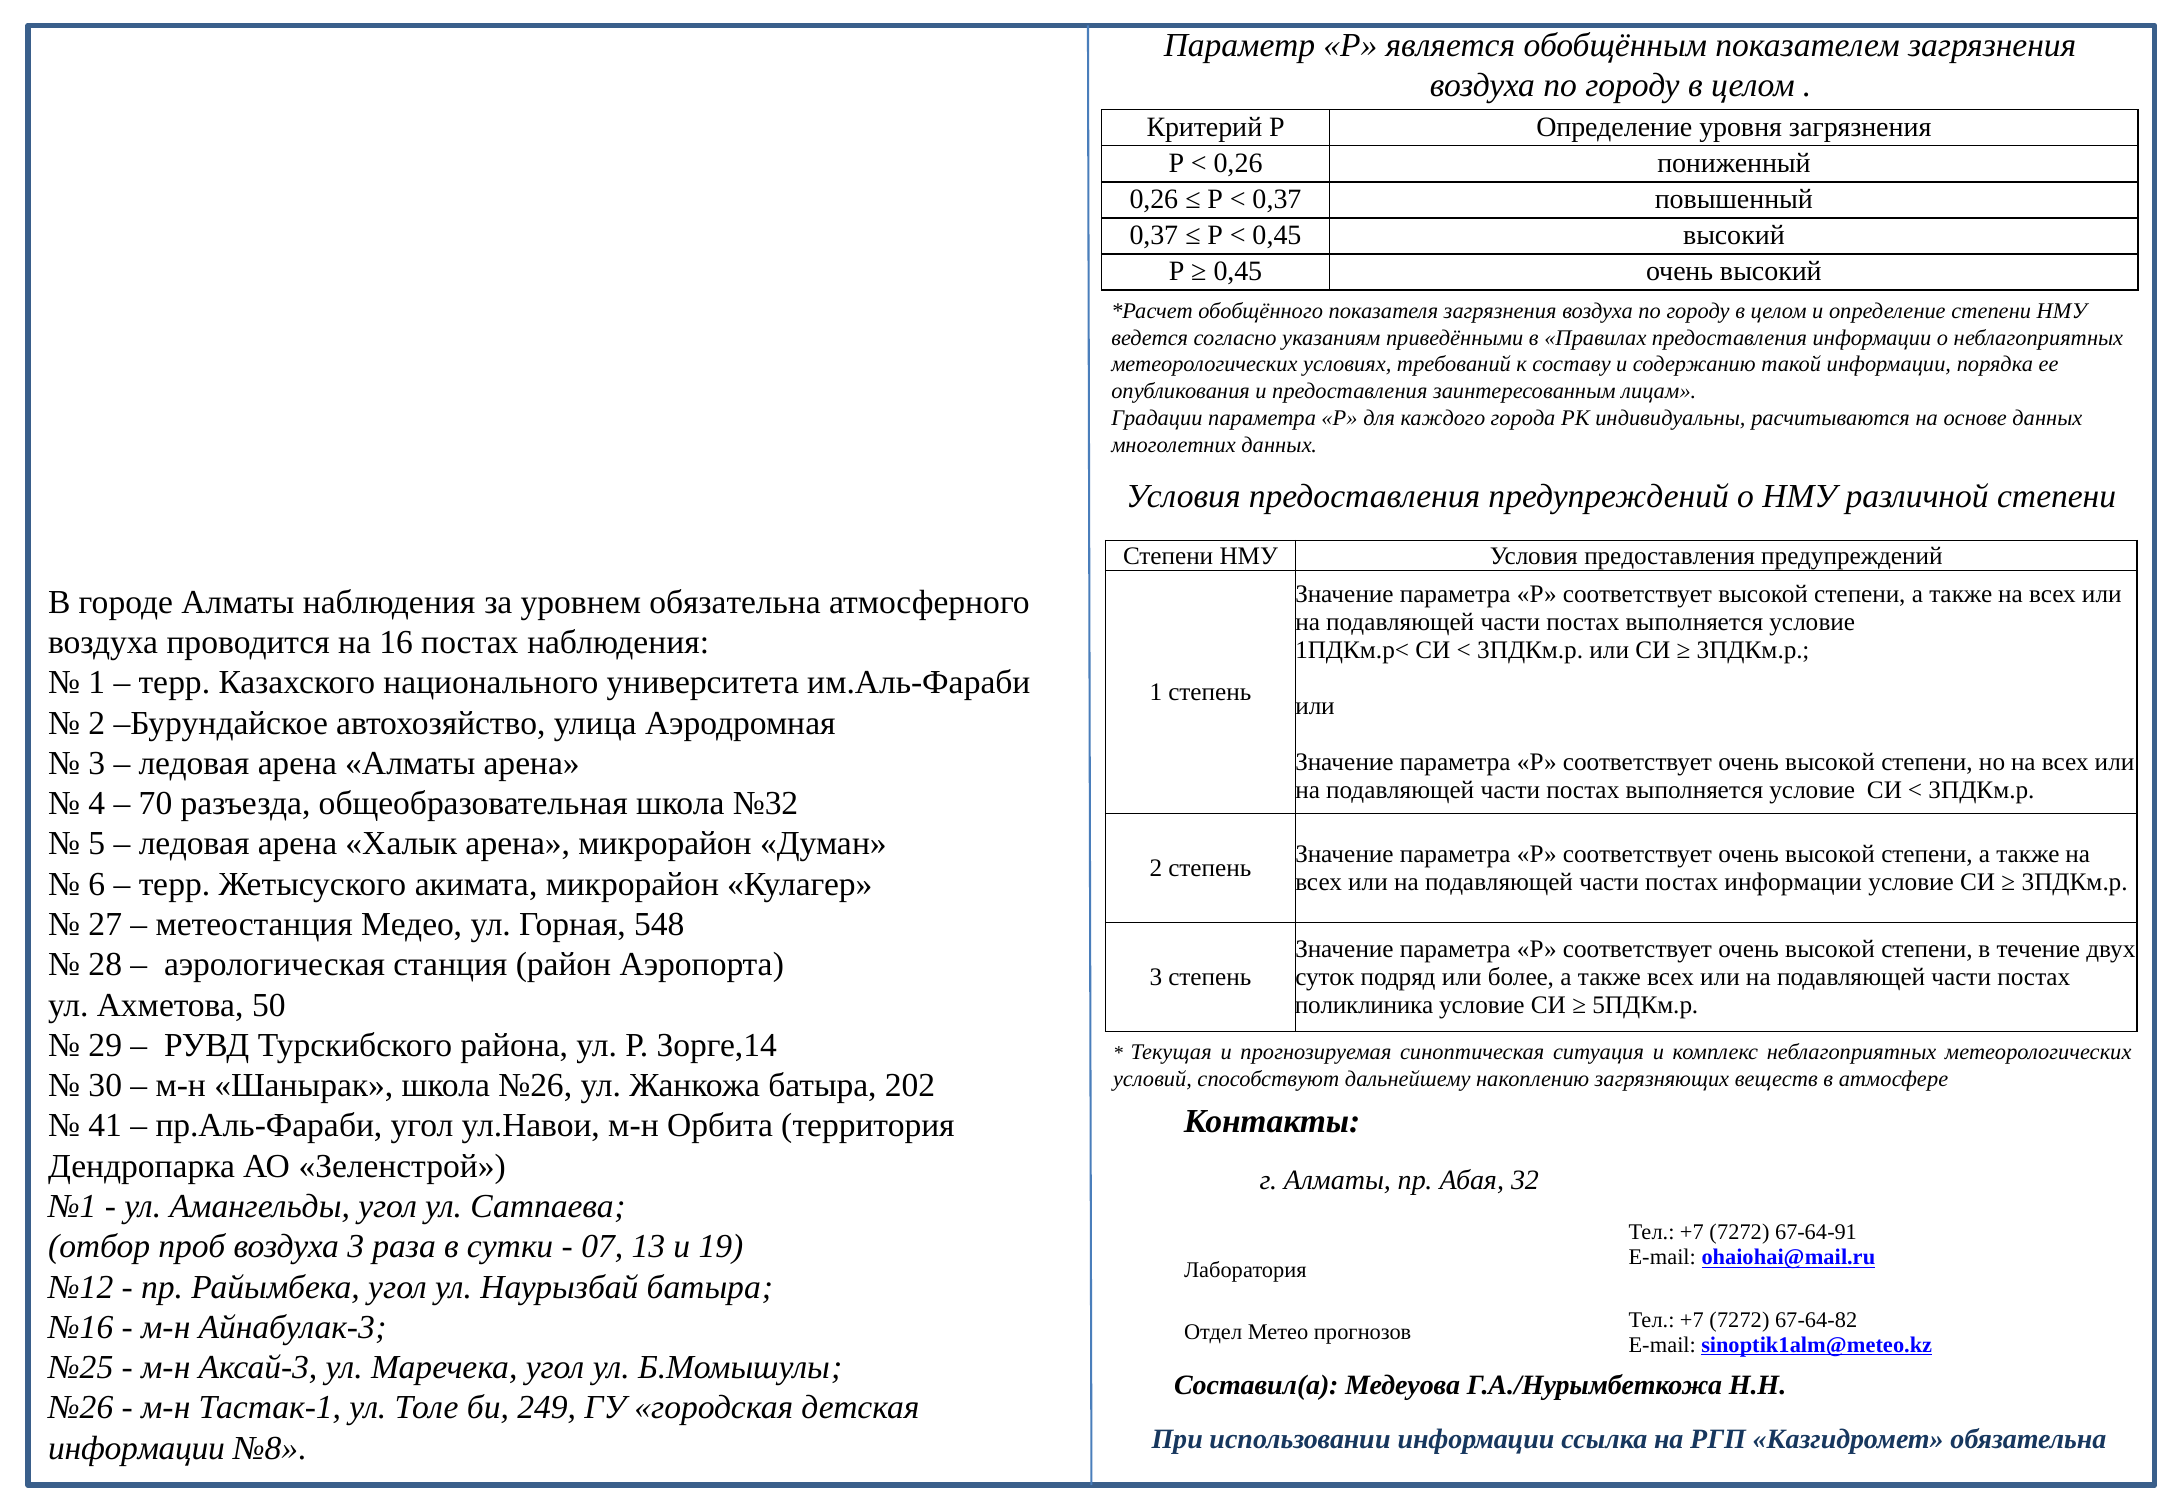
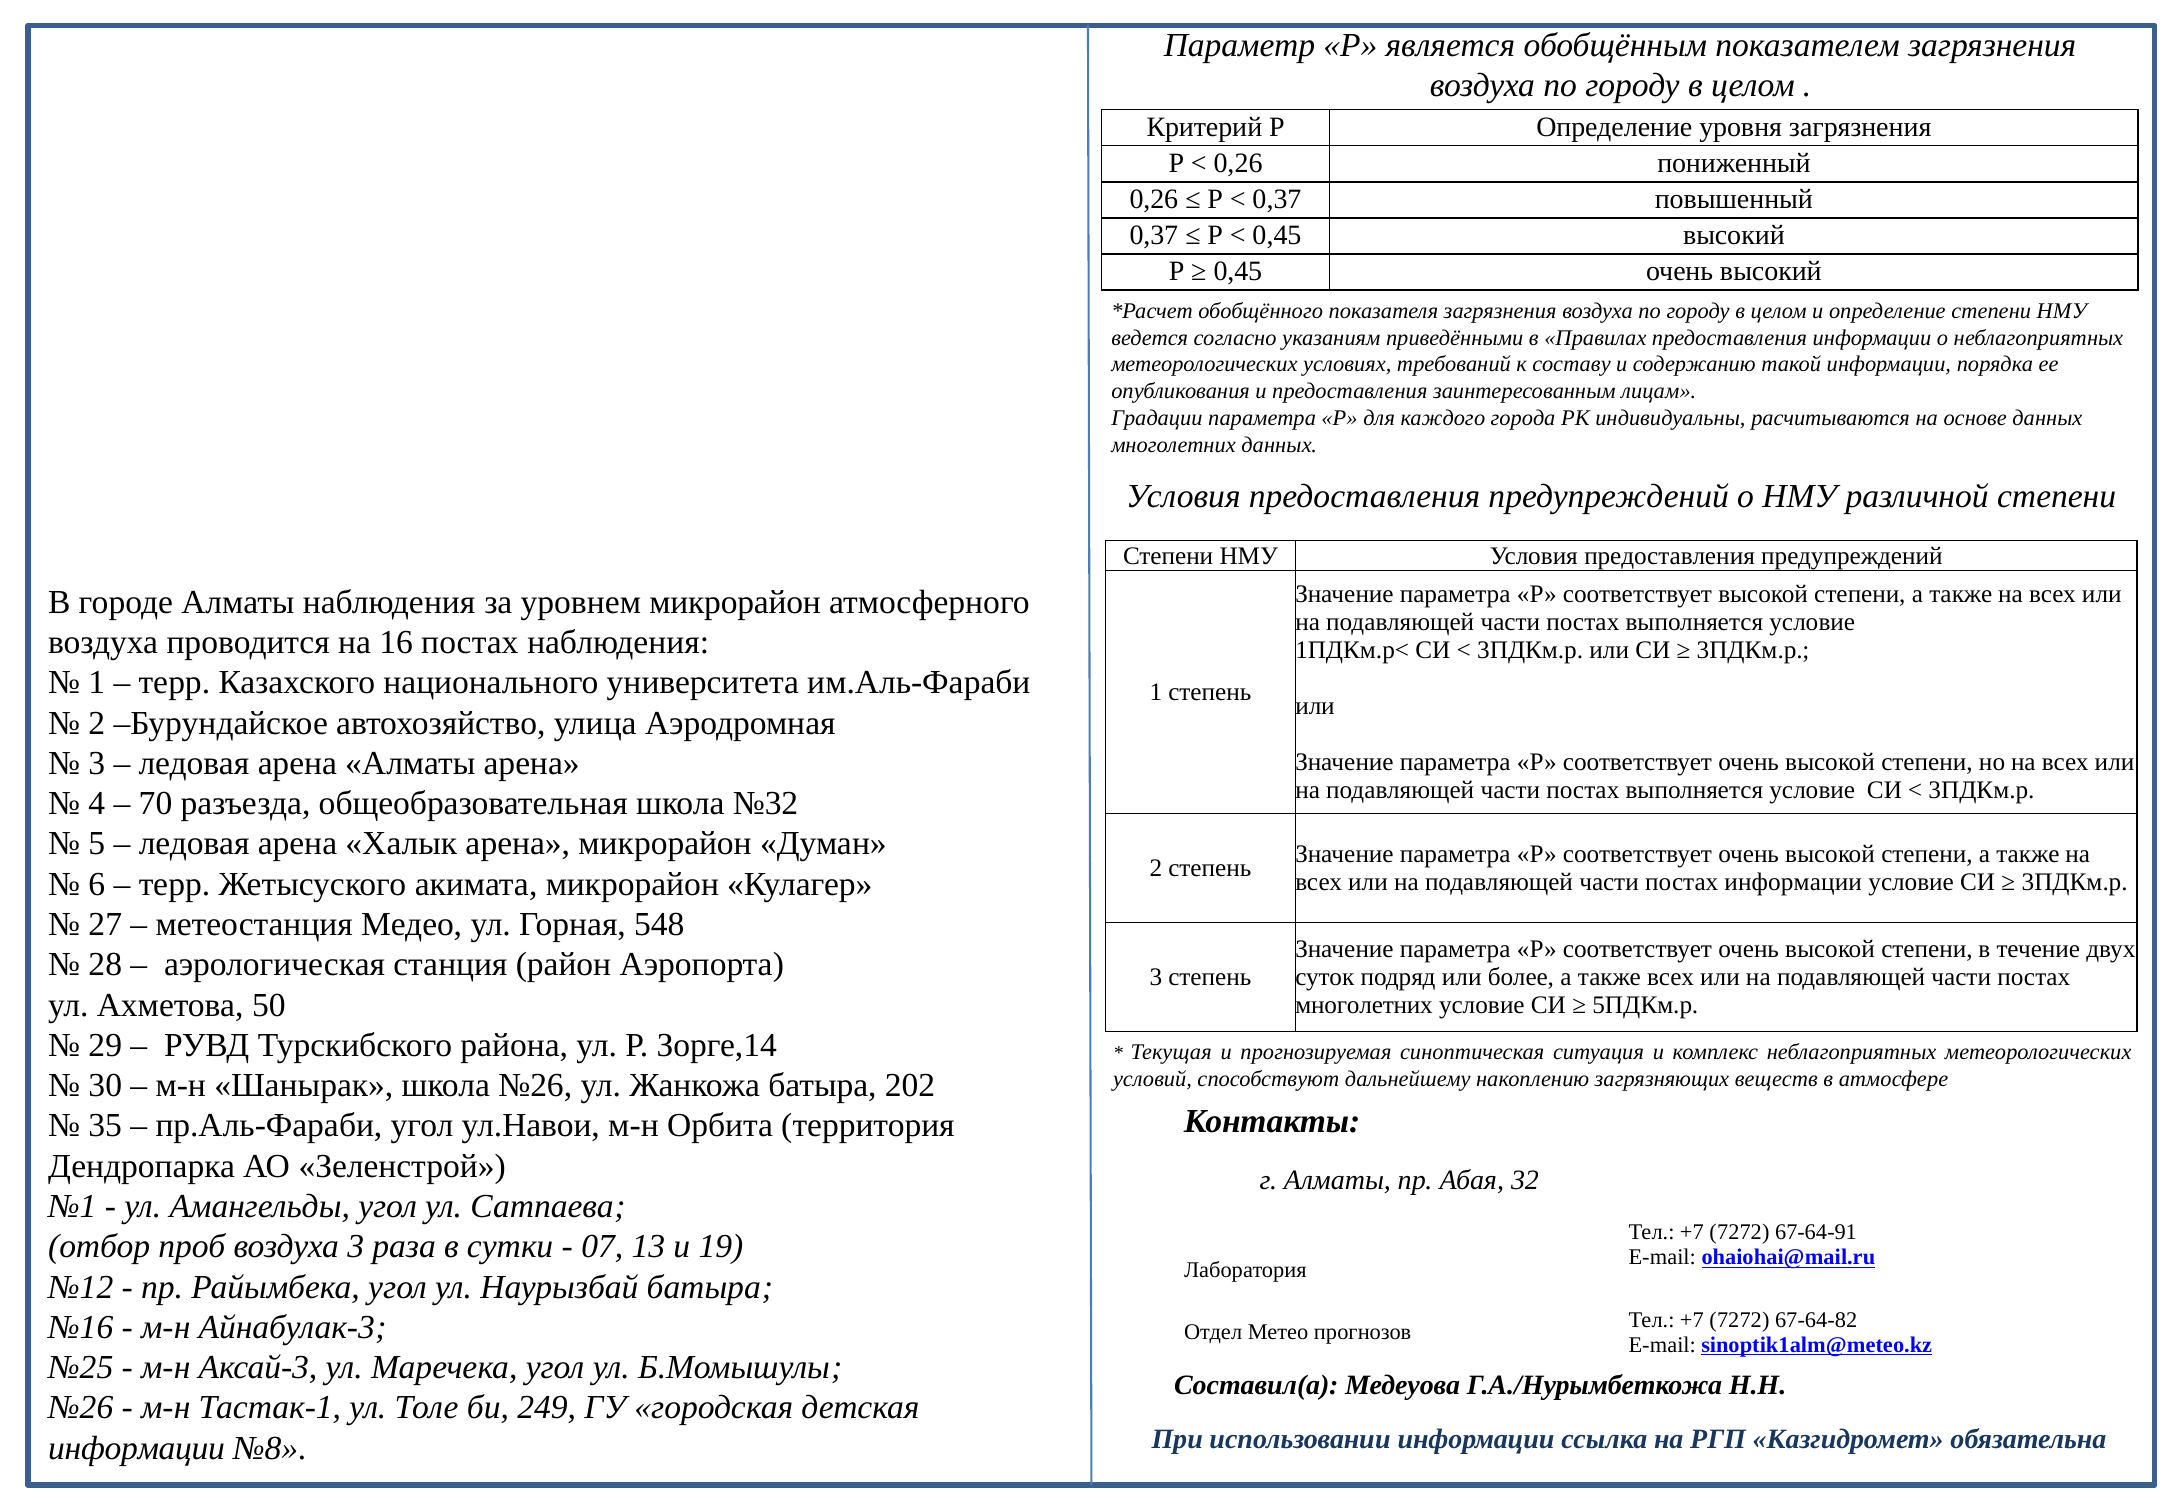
уровнем обязательна: обязательна -> микрорайон (735, 602)
поликлиника: поликлиника -> многолетних (1364, 1005)
41: 41 -> 35 (105, 1126)
